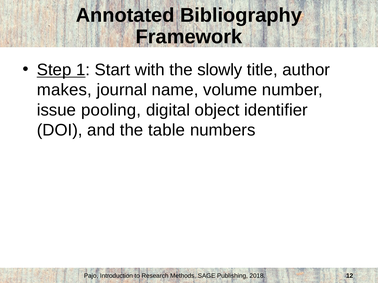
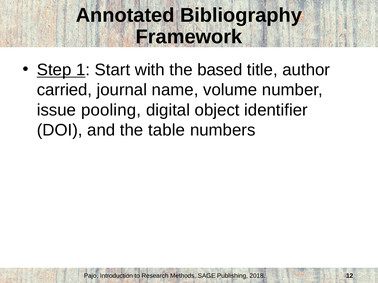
slowly: slowly -> based (220, 70)
makes: makes -> carried (64, 90)
